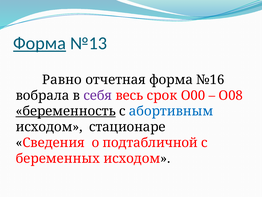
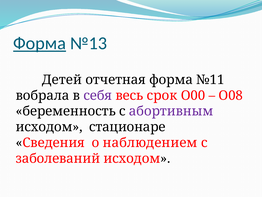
Равно: Равно -> Детей (62, 80)
№16: №16 -> №11 (210, 80)
беременность underline: present -> none (66, 111)
абортивным colour: blue -> purple (171, 111)
подтабличной: подтабличной -> наблюдением (150, 142)
беременных: беременных -> заболеваний (58, 158)
